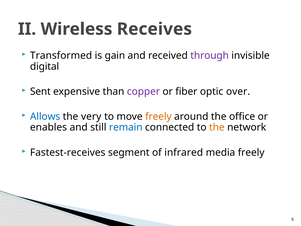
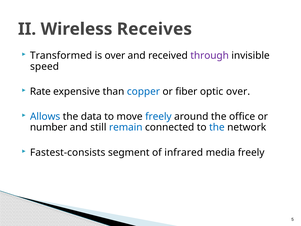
is gain: gain -> over (115, 56)
digital: digital -> speed (45, 66)
Sent: Sent -> Rate (40, 91)
copper colour: purple -> blue (143, 91)
very: very -> data (91, 116)
freely colour: orange -> blue (158, 116)
enables: enables -> number (49, 127)
the colour: orange -> blue (217, 127)
Fastest-receives: Fastest-receives -> Fastest-consists (68, 152)
